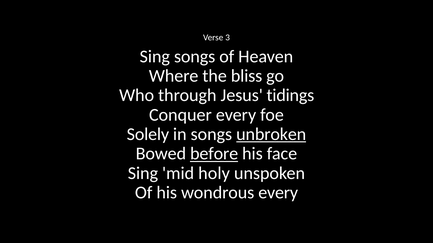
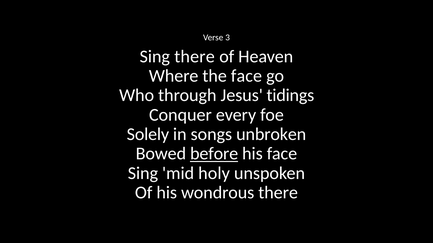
Sing songs: songs -> there (195, 57)
the bliss: bliss -> face (246, 76)
unbroken underline: present -> none (271, 135)
wondrous every: every -> there (278, 193)
